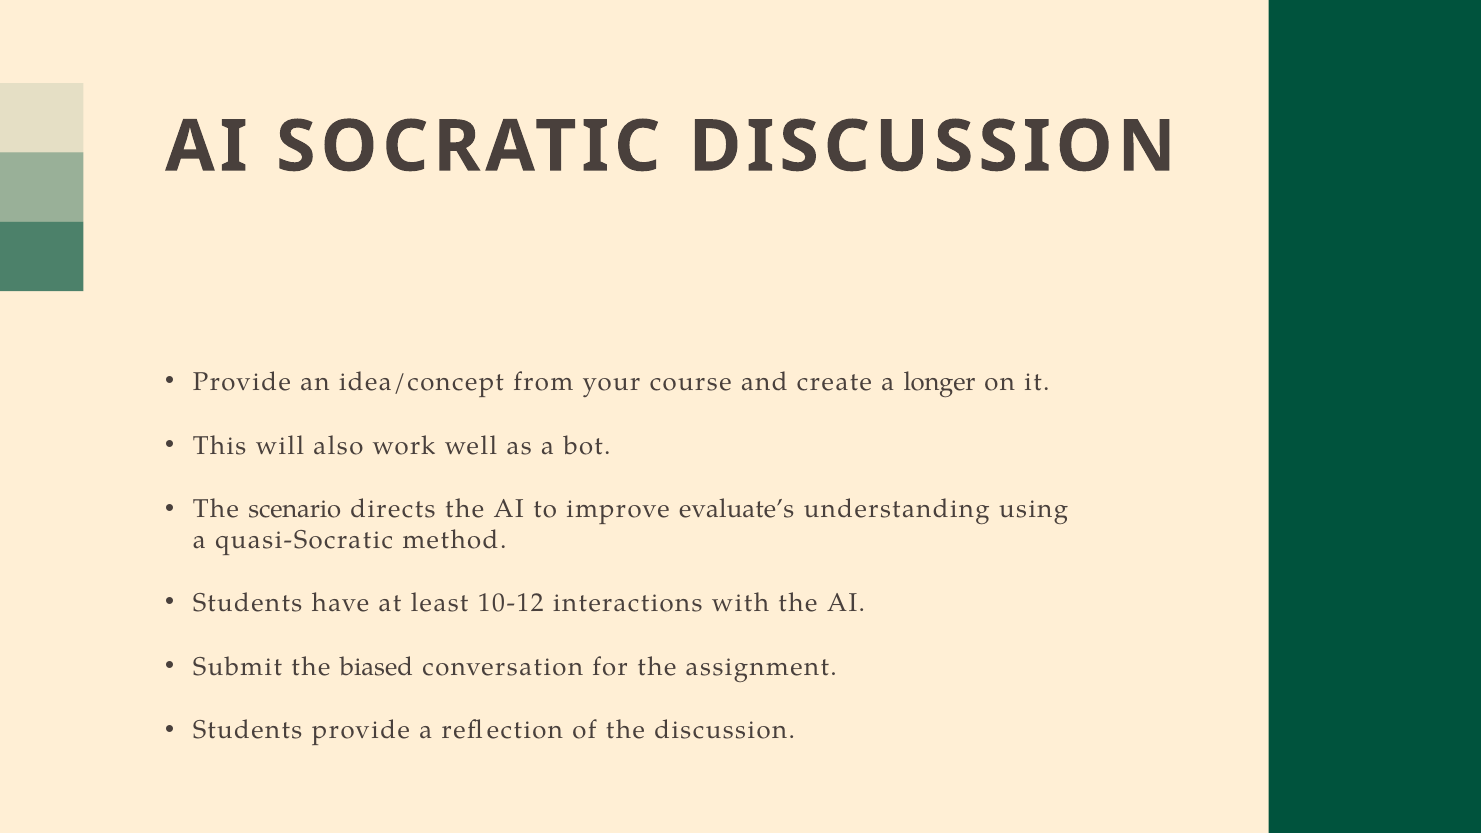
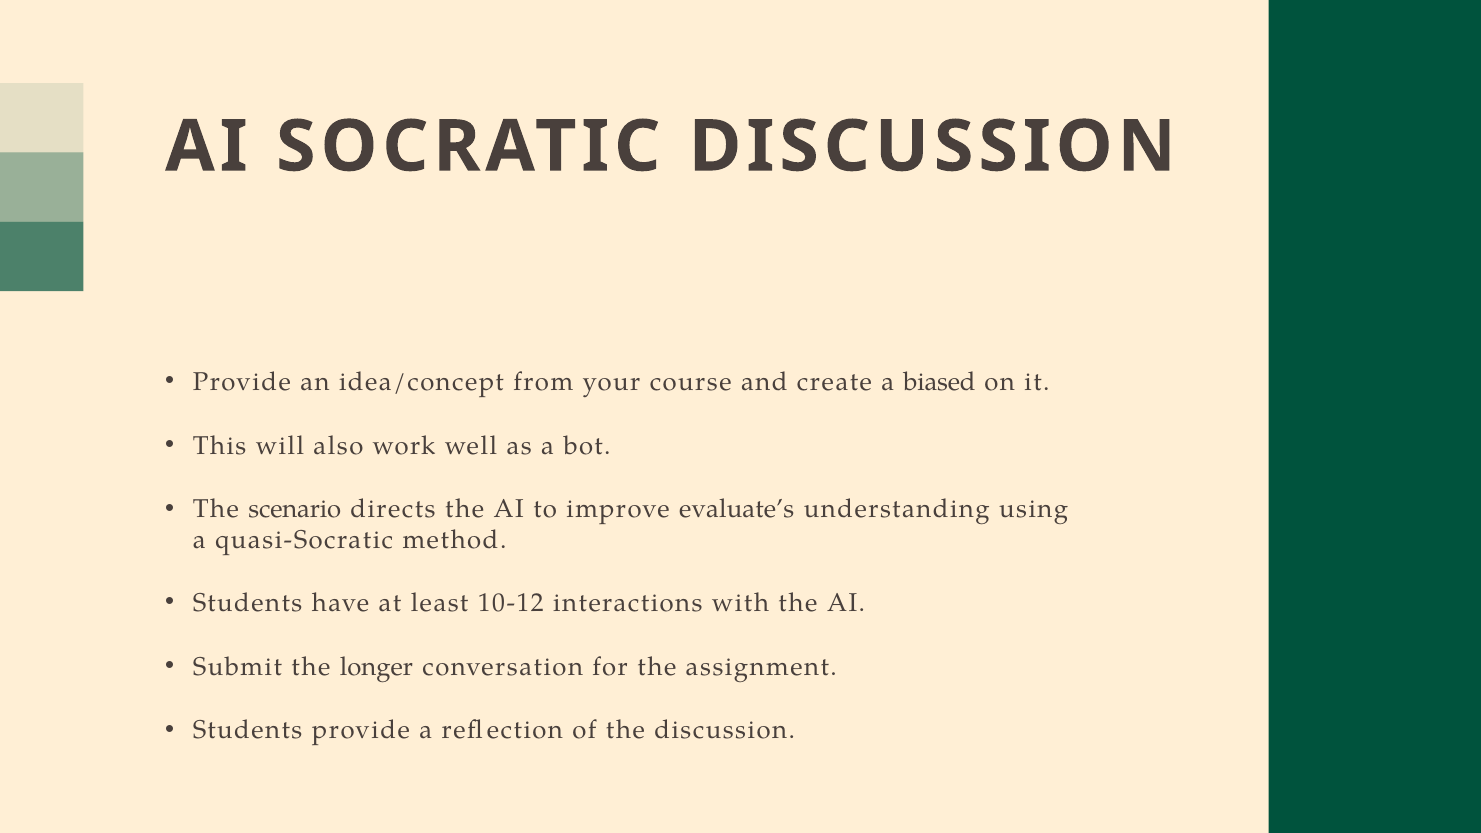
longer: longer -> biased (940, 382)
biased: biased -> longer (376, 667)
